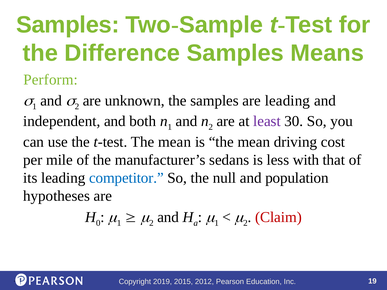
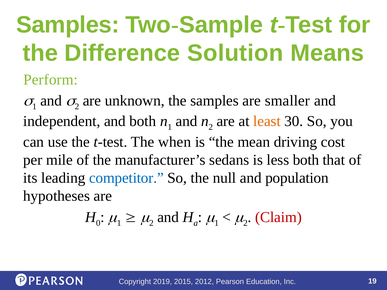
Difference Samples: Samples -> Solution (235, 53)
are leading: leading -> smaller (287, 101)
least colour: purple -> orange (267, 121)
t-test The mean: mean -> when (175, 142)
less with: with -> both (306, 160)
